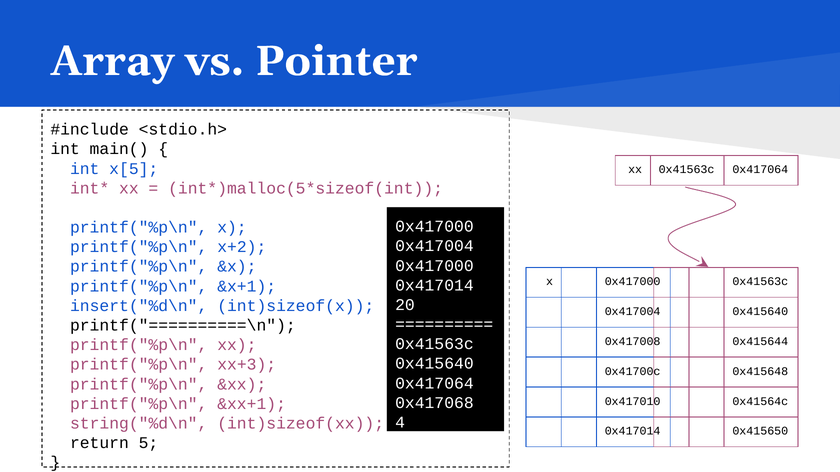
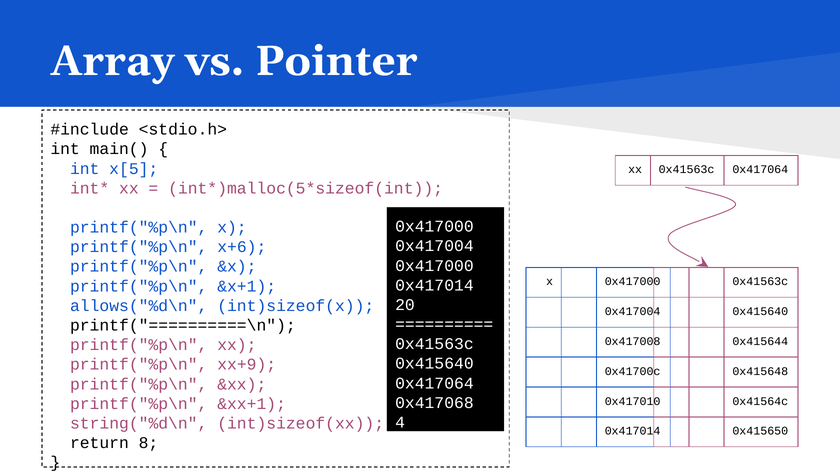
x+2: x+2 -> x+6 (242, 247)
insert("%d\n: insert("%d\n -> allows("%d\n (139, 306)
xx+3: xx+3 -> xx+9 (247, 365)
5: 5 -> 8 (148, 443)
